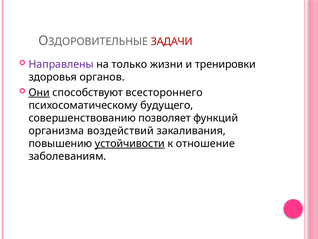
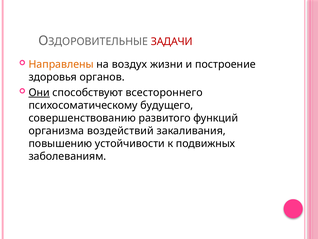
Направлены colour: purple -> orange (61, 64)
только: только -> воздух (129, 64)
тренировки: тренировки -> построение (225, 64)
позволяет: позволяет -> развитого (165, 118)
устойчивости underline: present -> none (130, 143)
отношение: отношение -> подвижных (206, 143)
